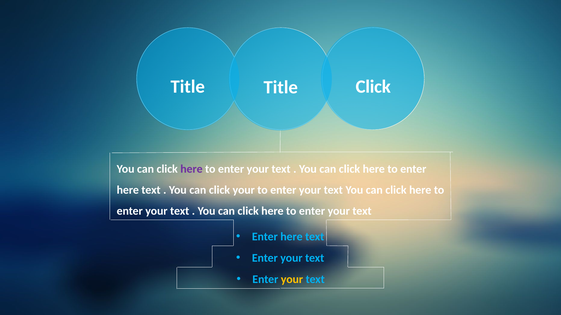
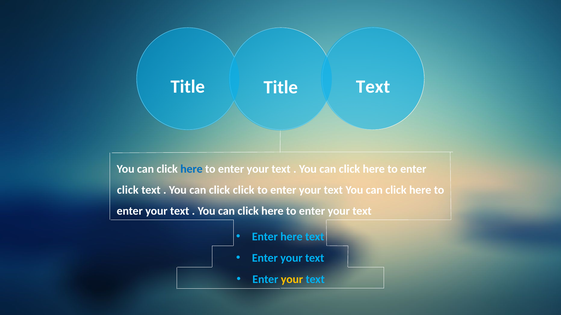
Title Click: Click -> Text (373, 87)
here colour: purple -> blue (191, 169)
here: here -> click (128, 190)
click your: your -> click (244, 190)
